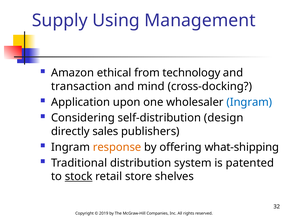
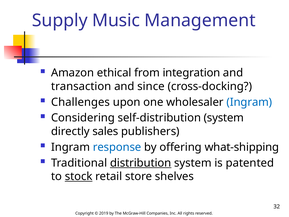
Using: Using -> Music (116, 20)
technology: technology -> integration (191, 73)
mind: mind -> since (151, 86)
Application: Application -> Challenges (81, 102)
self-distribution design: design -> system (224, 118)
response colour: orange -> blue (117, 147)
distribution underline: none -> present (141, 163)
